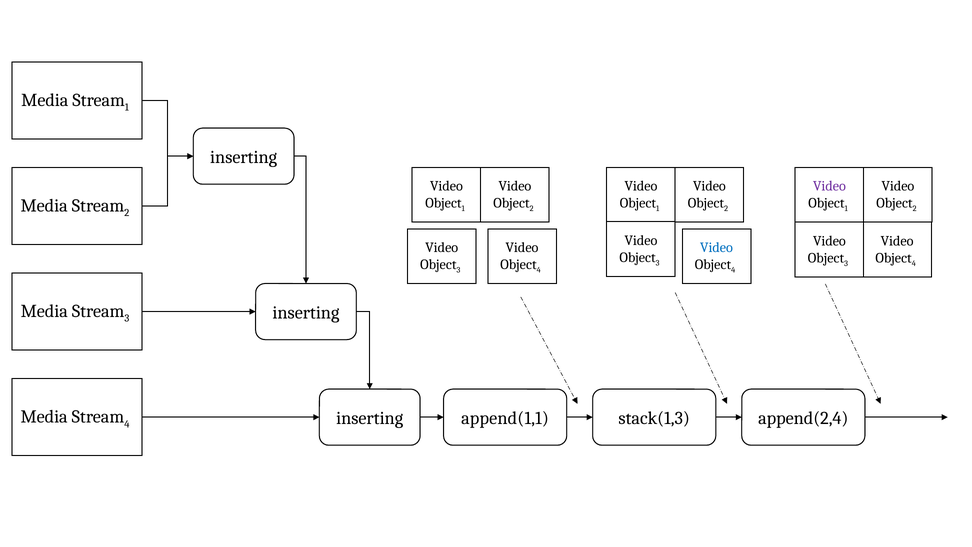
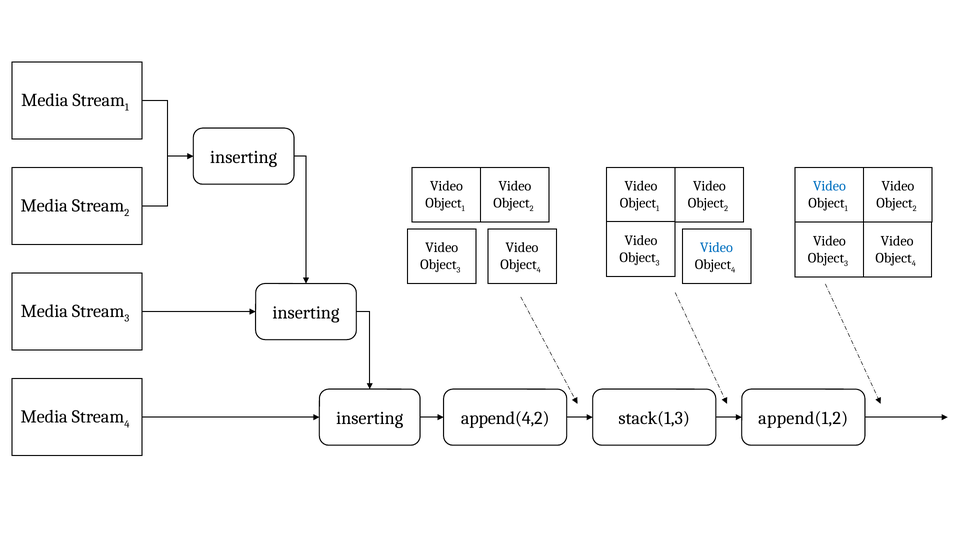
Video colour: purple -> blue (829, 186)
append(1,1: append(1,1 -> append(4,2 (505, 418)
append(2,4: append(2,4 -> append(1,2 (803, 418)
